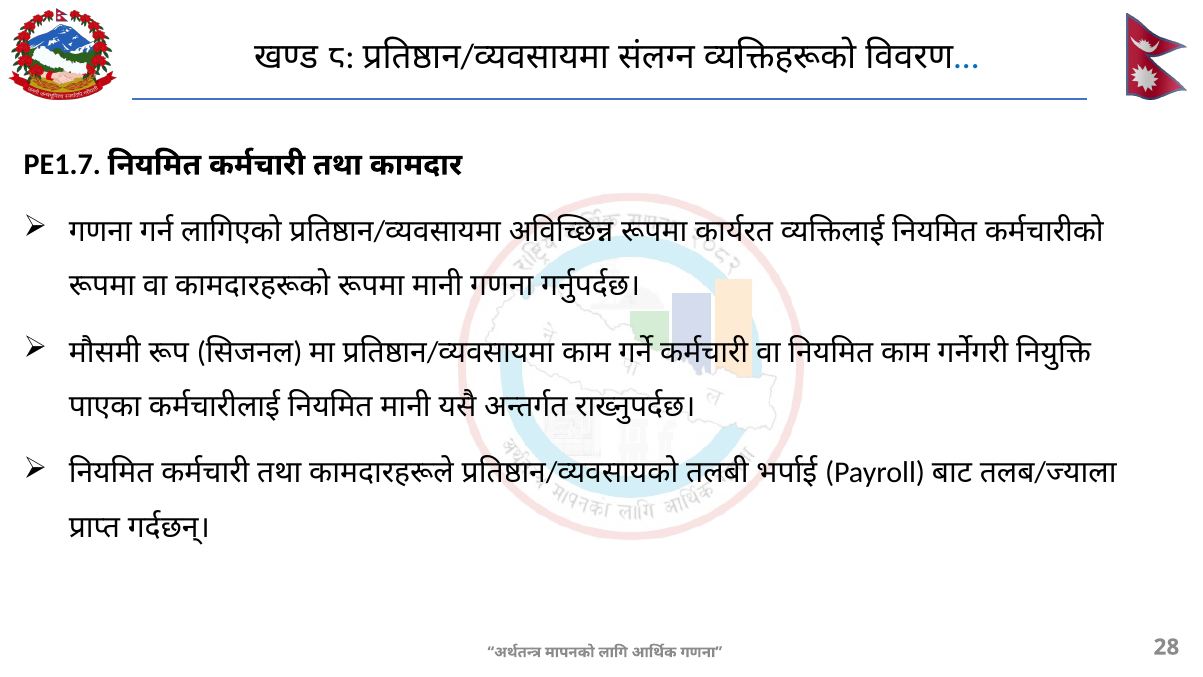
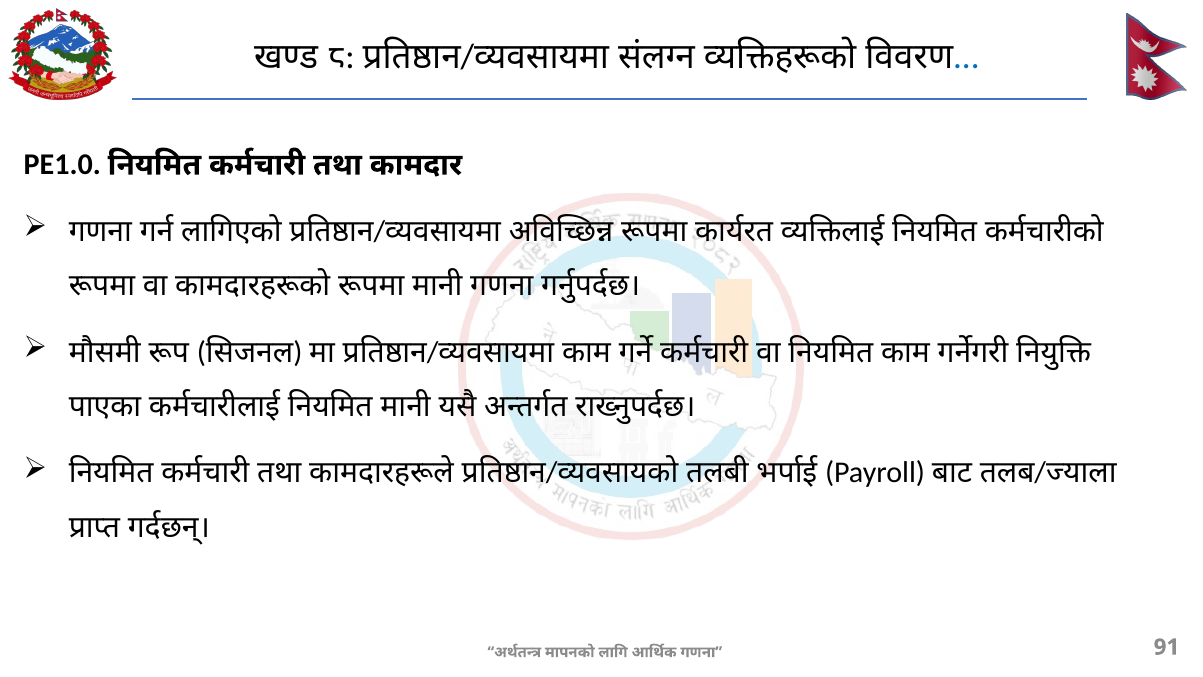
PE1.7: PE1.7 -> PE1.0 (62, 165)
28: 28 -> 91 (1166, 647)
